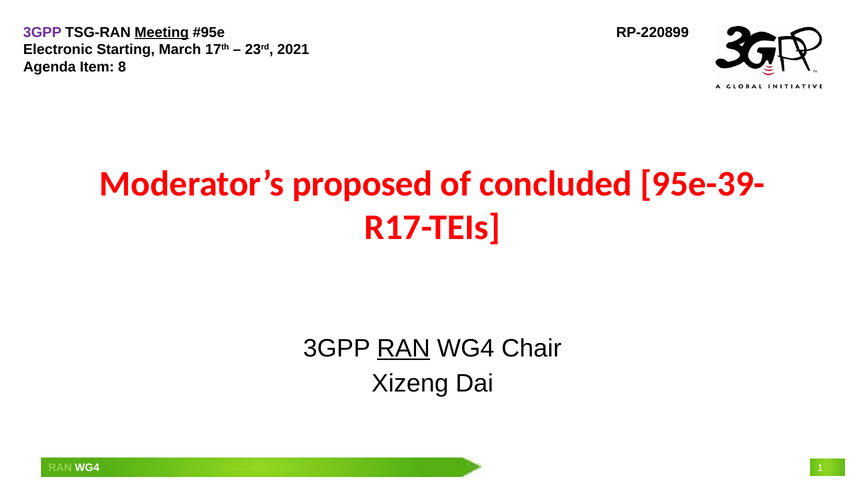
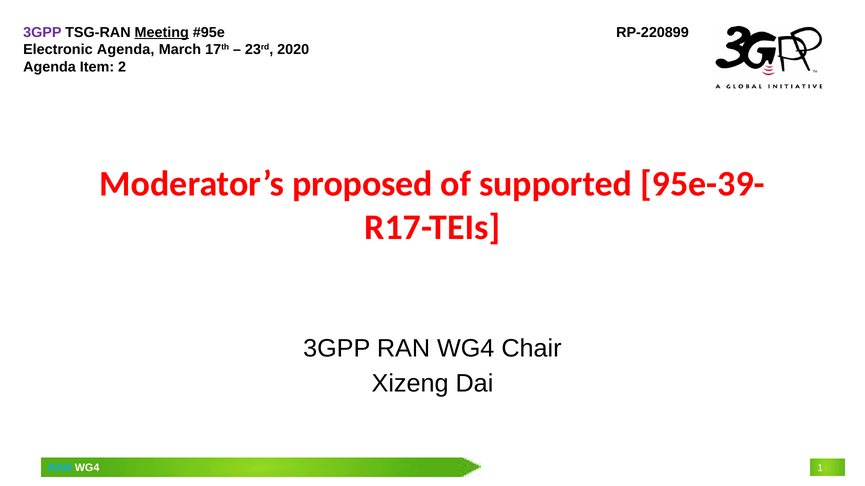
Electronic Starting: Starting -> Agenda (126, 50)
2021: 2021 -> 2020 (293, 50)
8: 8 -> 2 (122, 67)
concluded: concluded -> supported (556, 184)
RAN underline: present -> none (404, 349)
RAN colour: light green -> light blue (60, 468)
